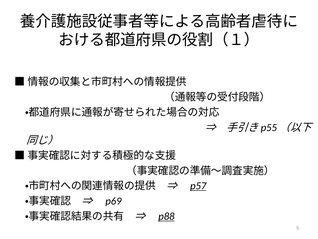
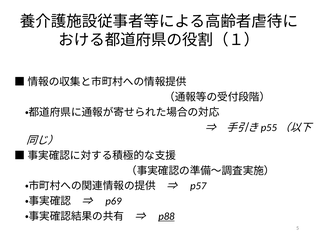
p57 underline: present -> none (198, 186)
